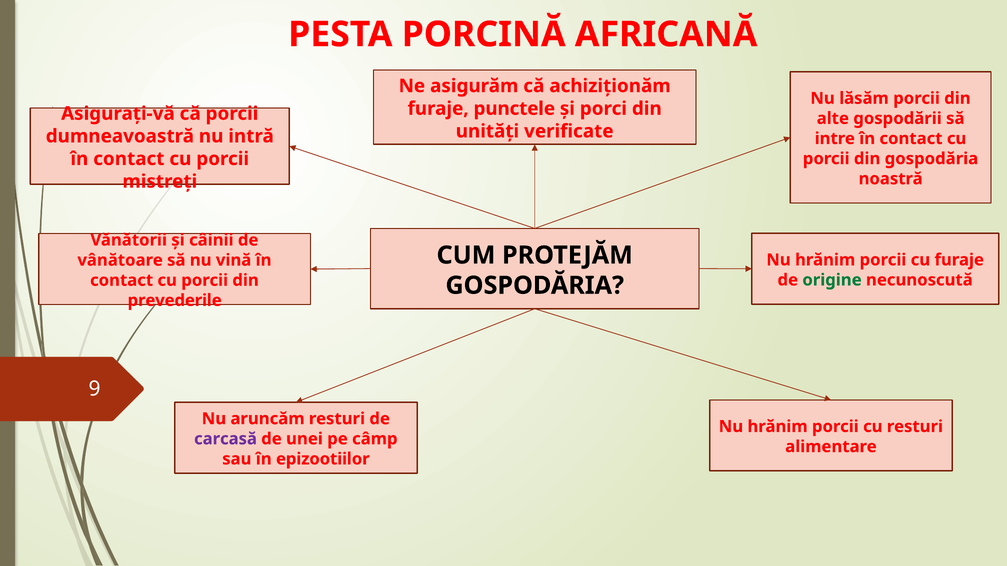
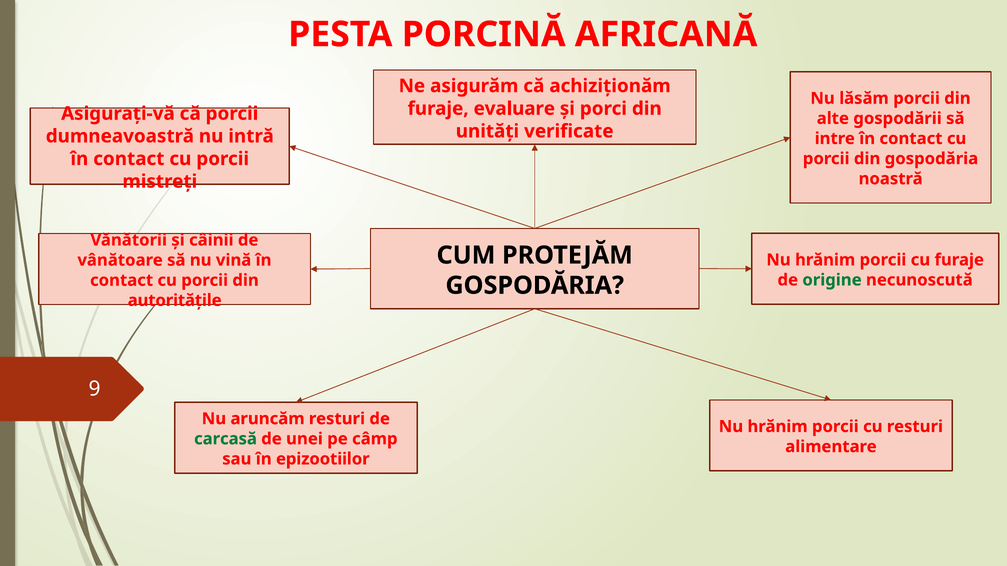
punctele: punctele -> evaluare (514, 109)
prevederile: prevederile -> autoritățile (175, 301)
carcasă colour: purple -> green (225, 439)
